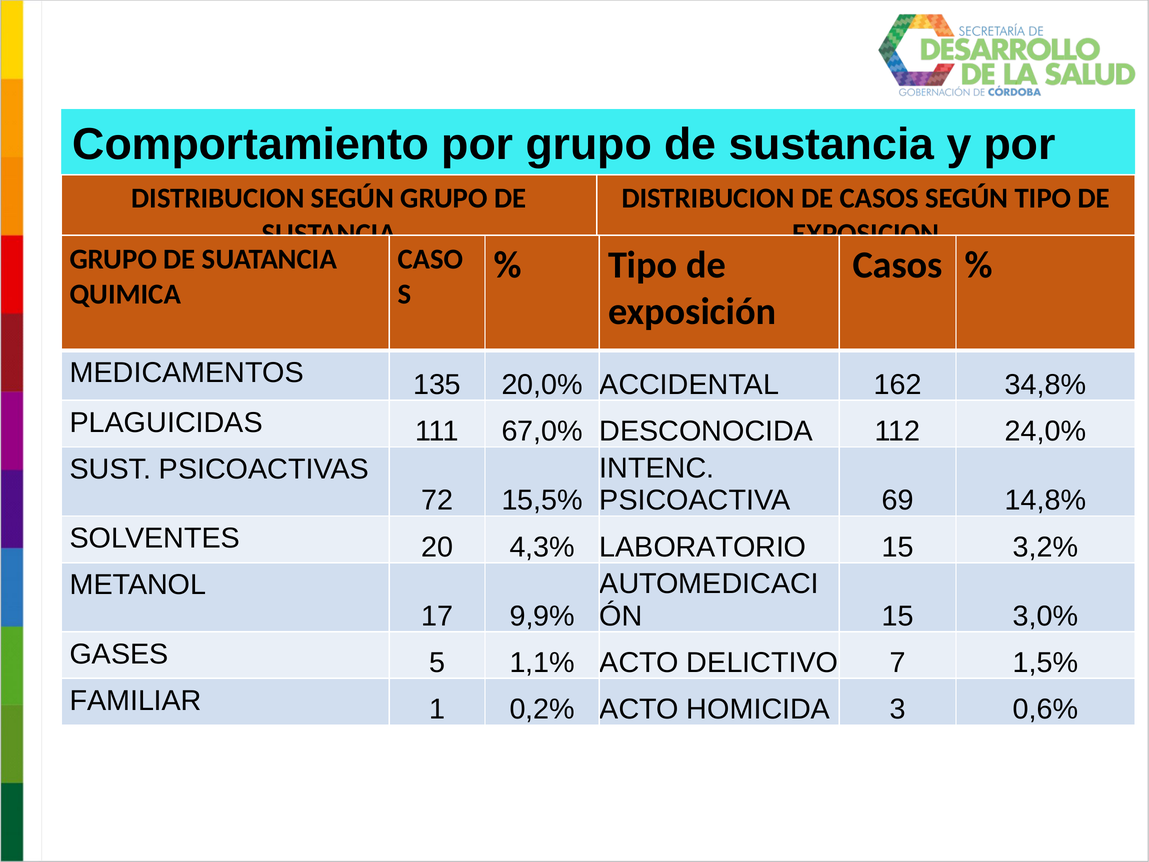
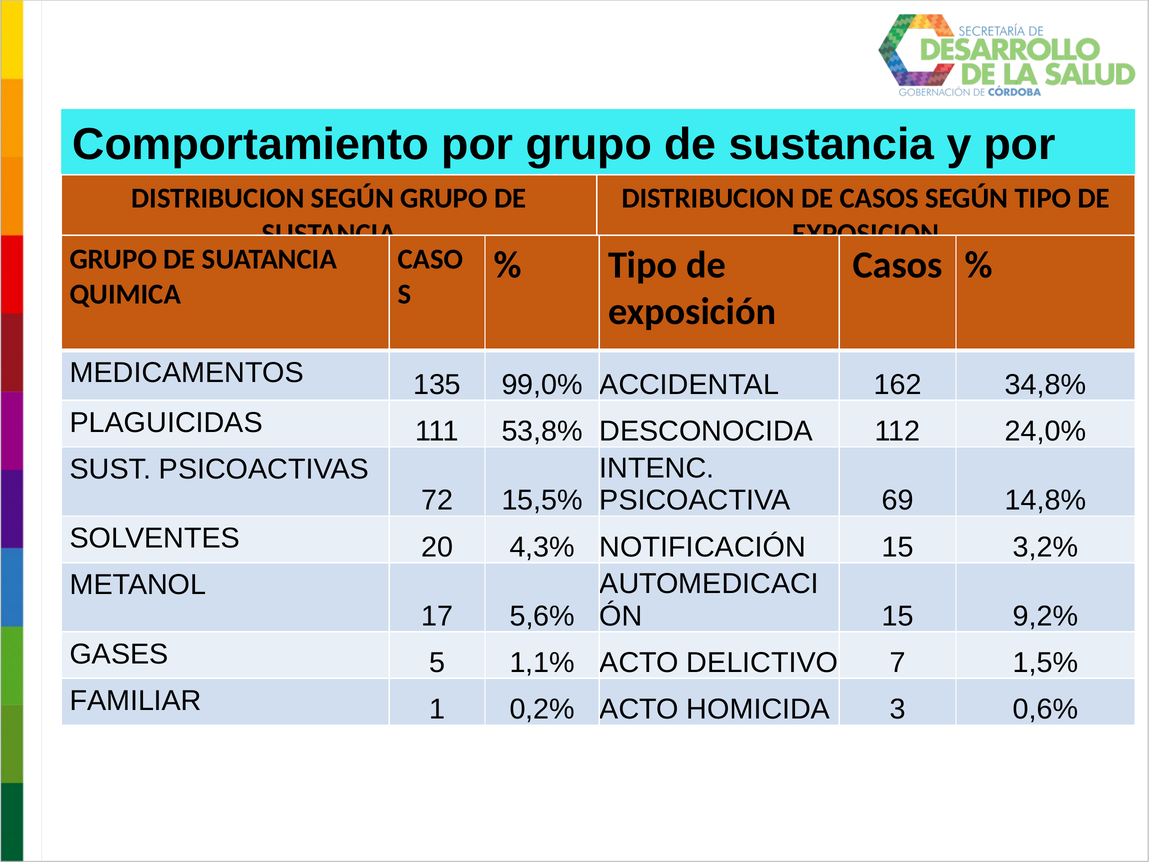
20,0%: 20,0% -> 99,0% (542, 385)
67,0%: 67,0% -> 53,8% (542, 431)
LABORATORIO: LABORATORIO -> NOTIFICACIÓN (703, 547)
9,9%: 9,9% -> 5,6% (542, 616)
3,0%: 3,0% -> 9,2% (1046, 616)
